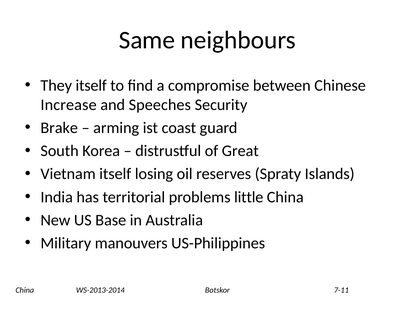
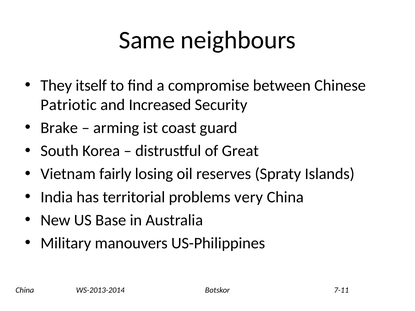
Increase: Increase -> Patriotic (69, 105)
Speeches: Speeches -> Increased (160, 105)
Vietnam itself: itself -> fairly (115, 174)
little: little -> very (249, 197)
